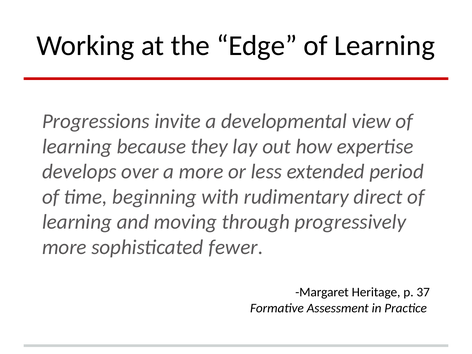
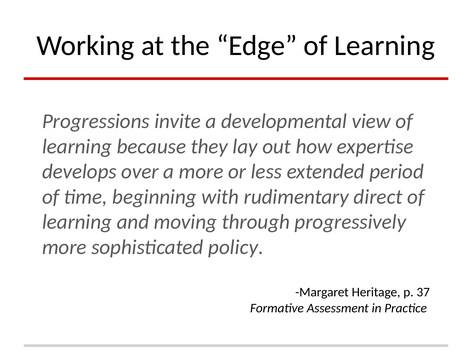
fewer: fewer -> policy (236, 247)
